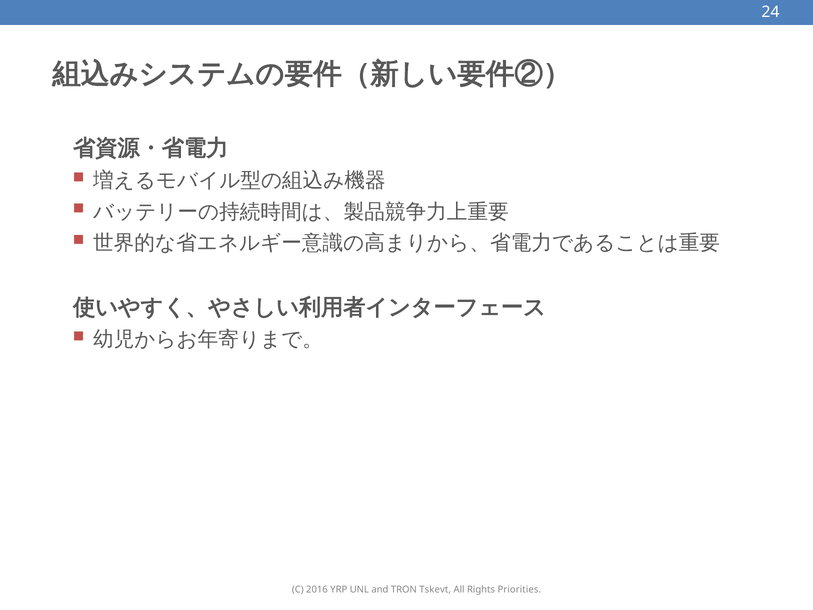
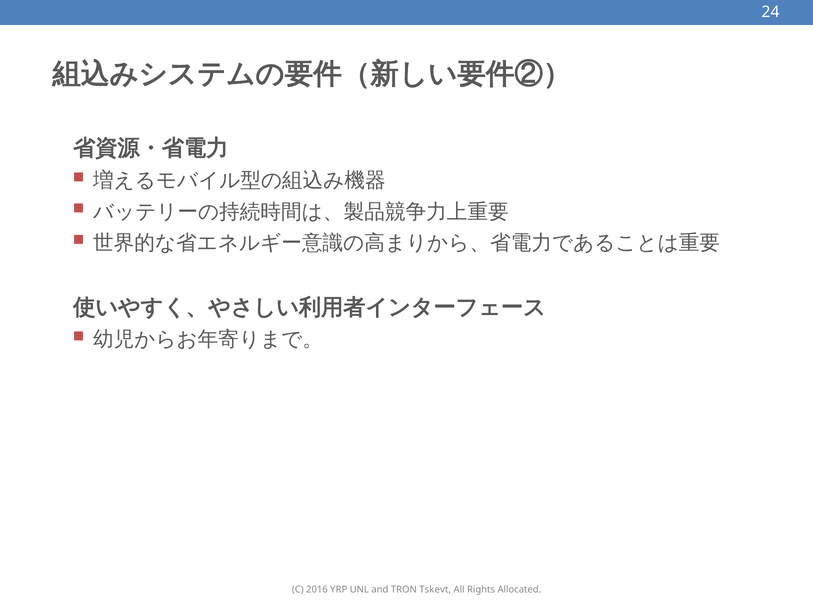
Priorities: Priorities -> Allocated (519, 589)
